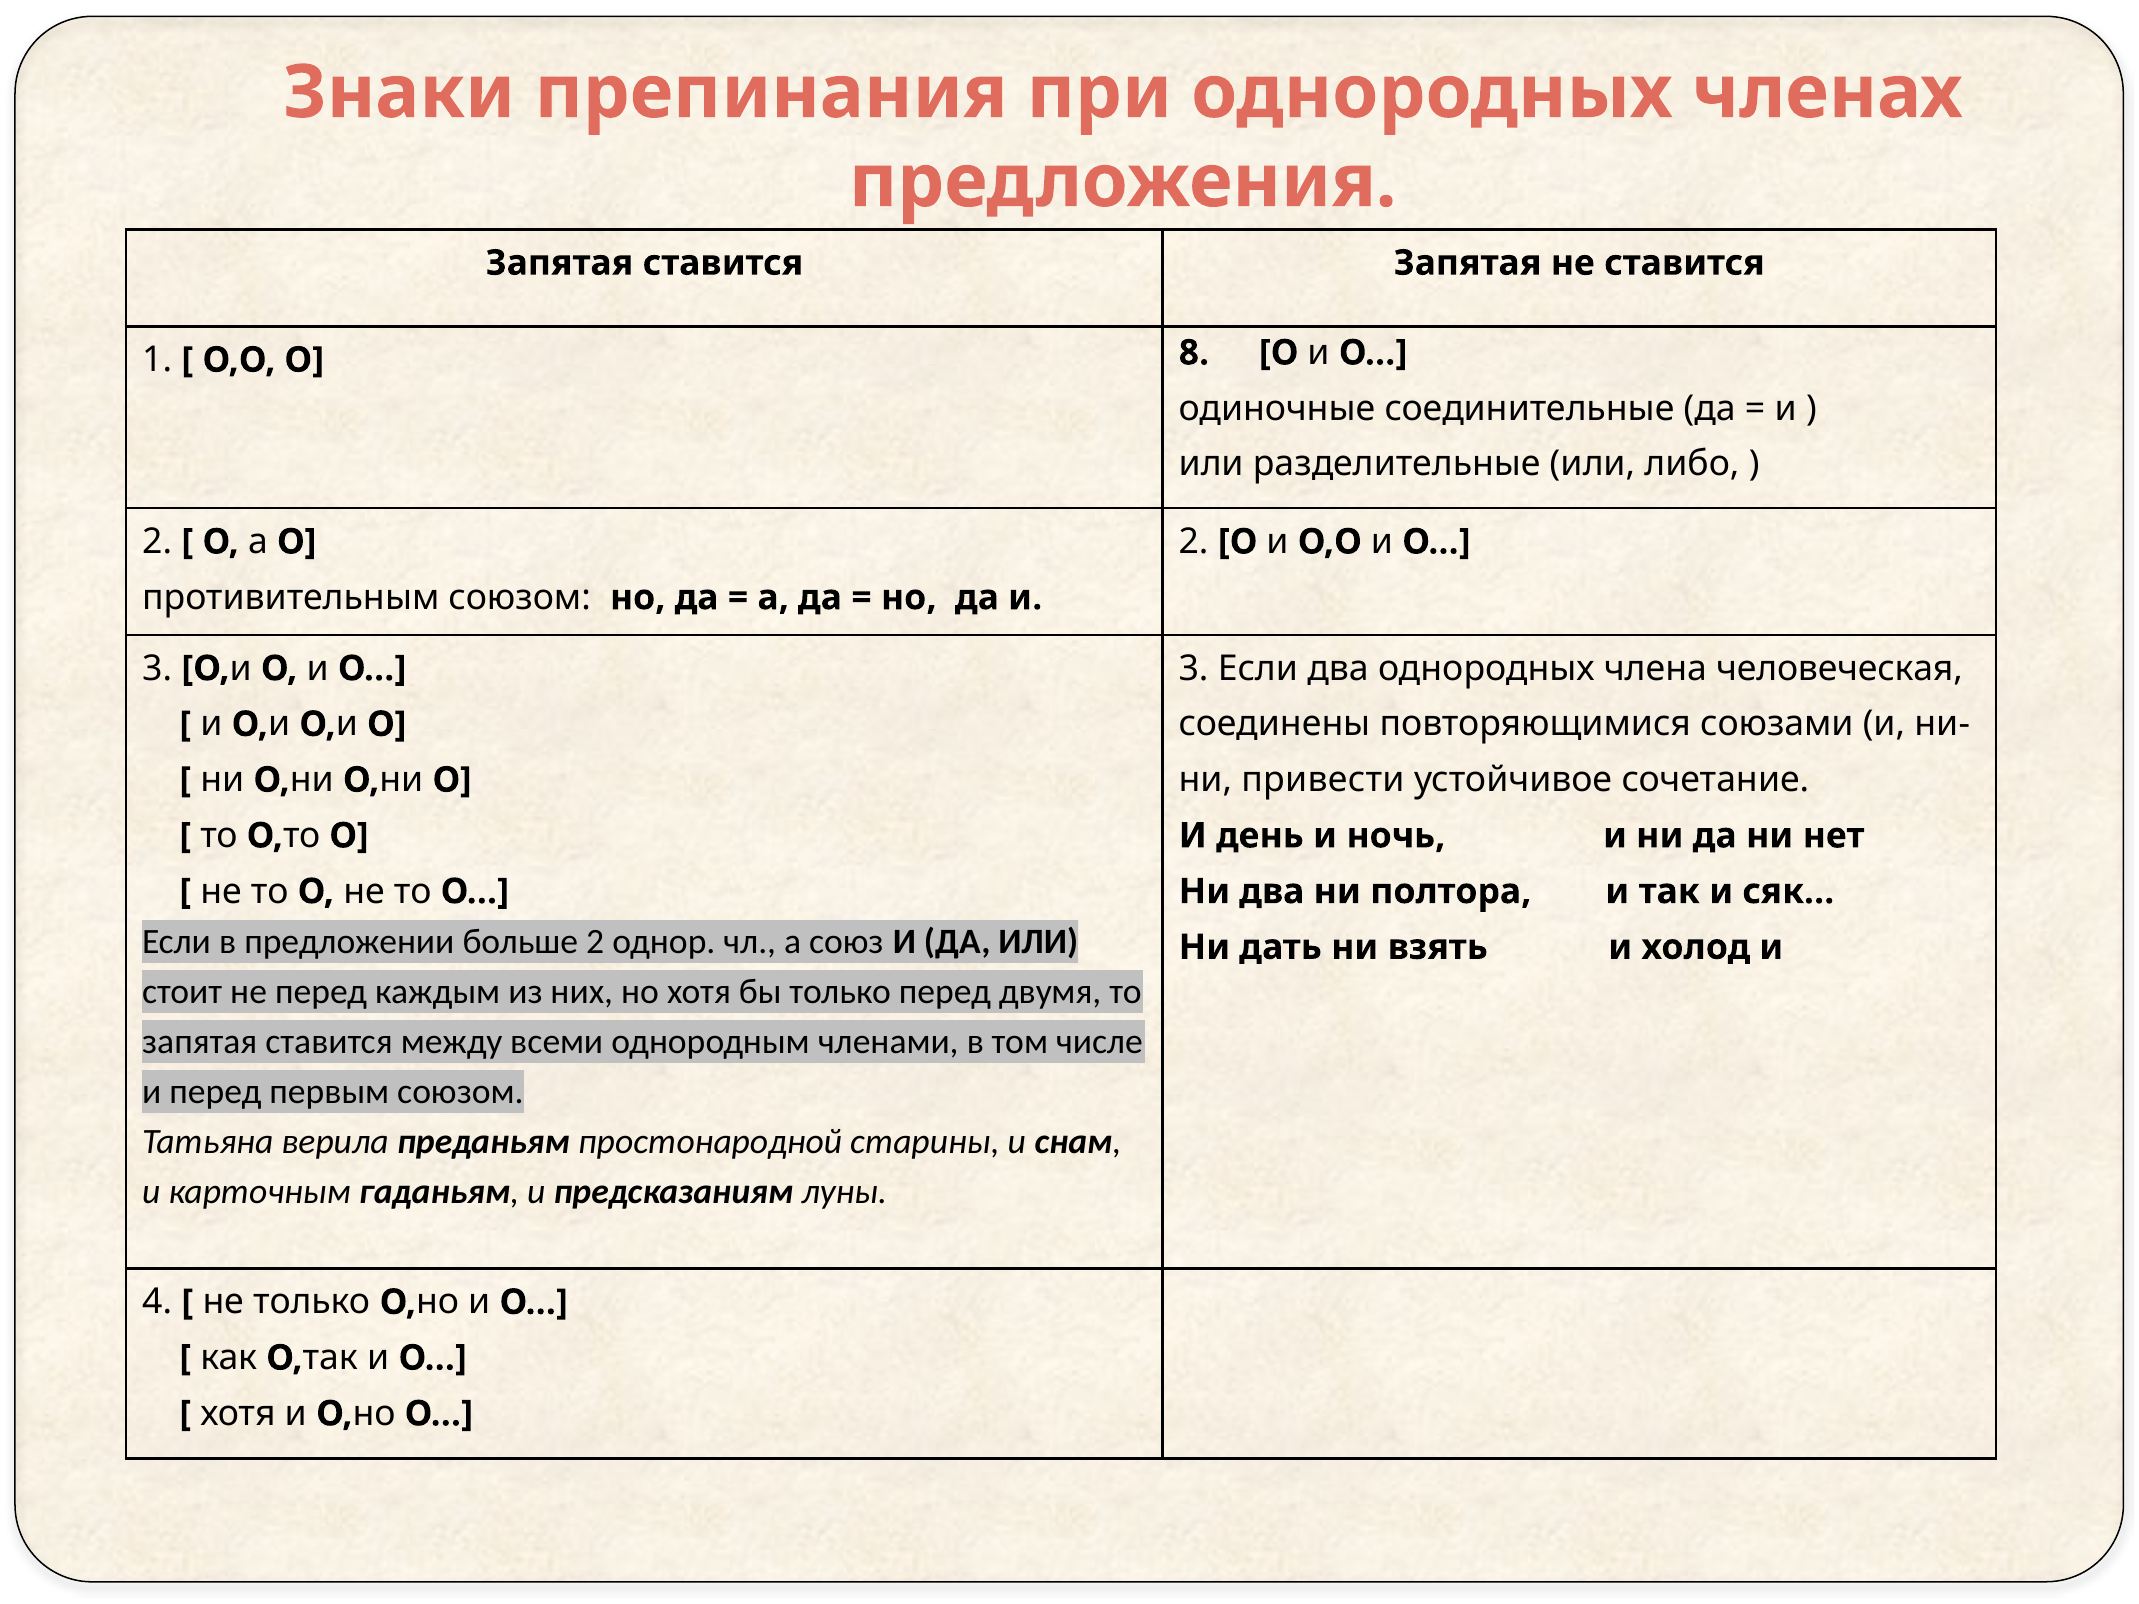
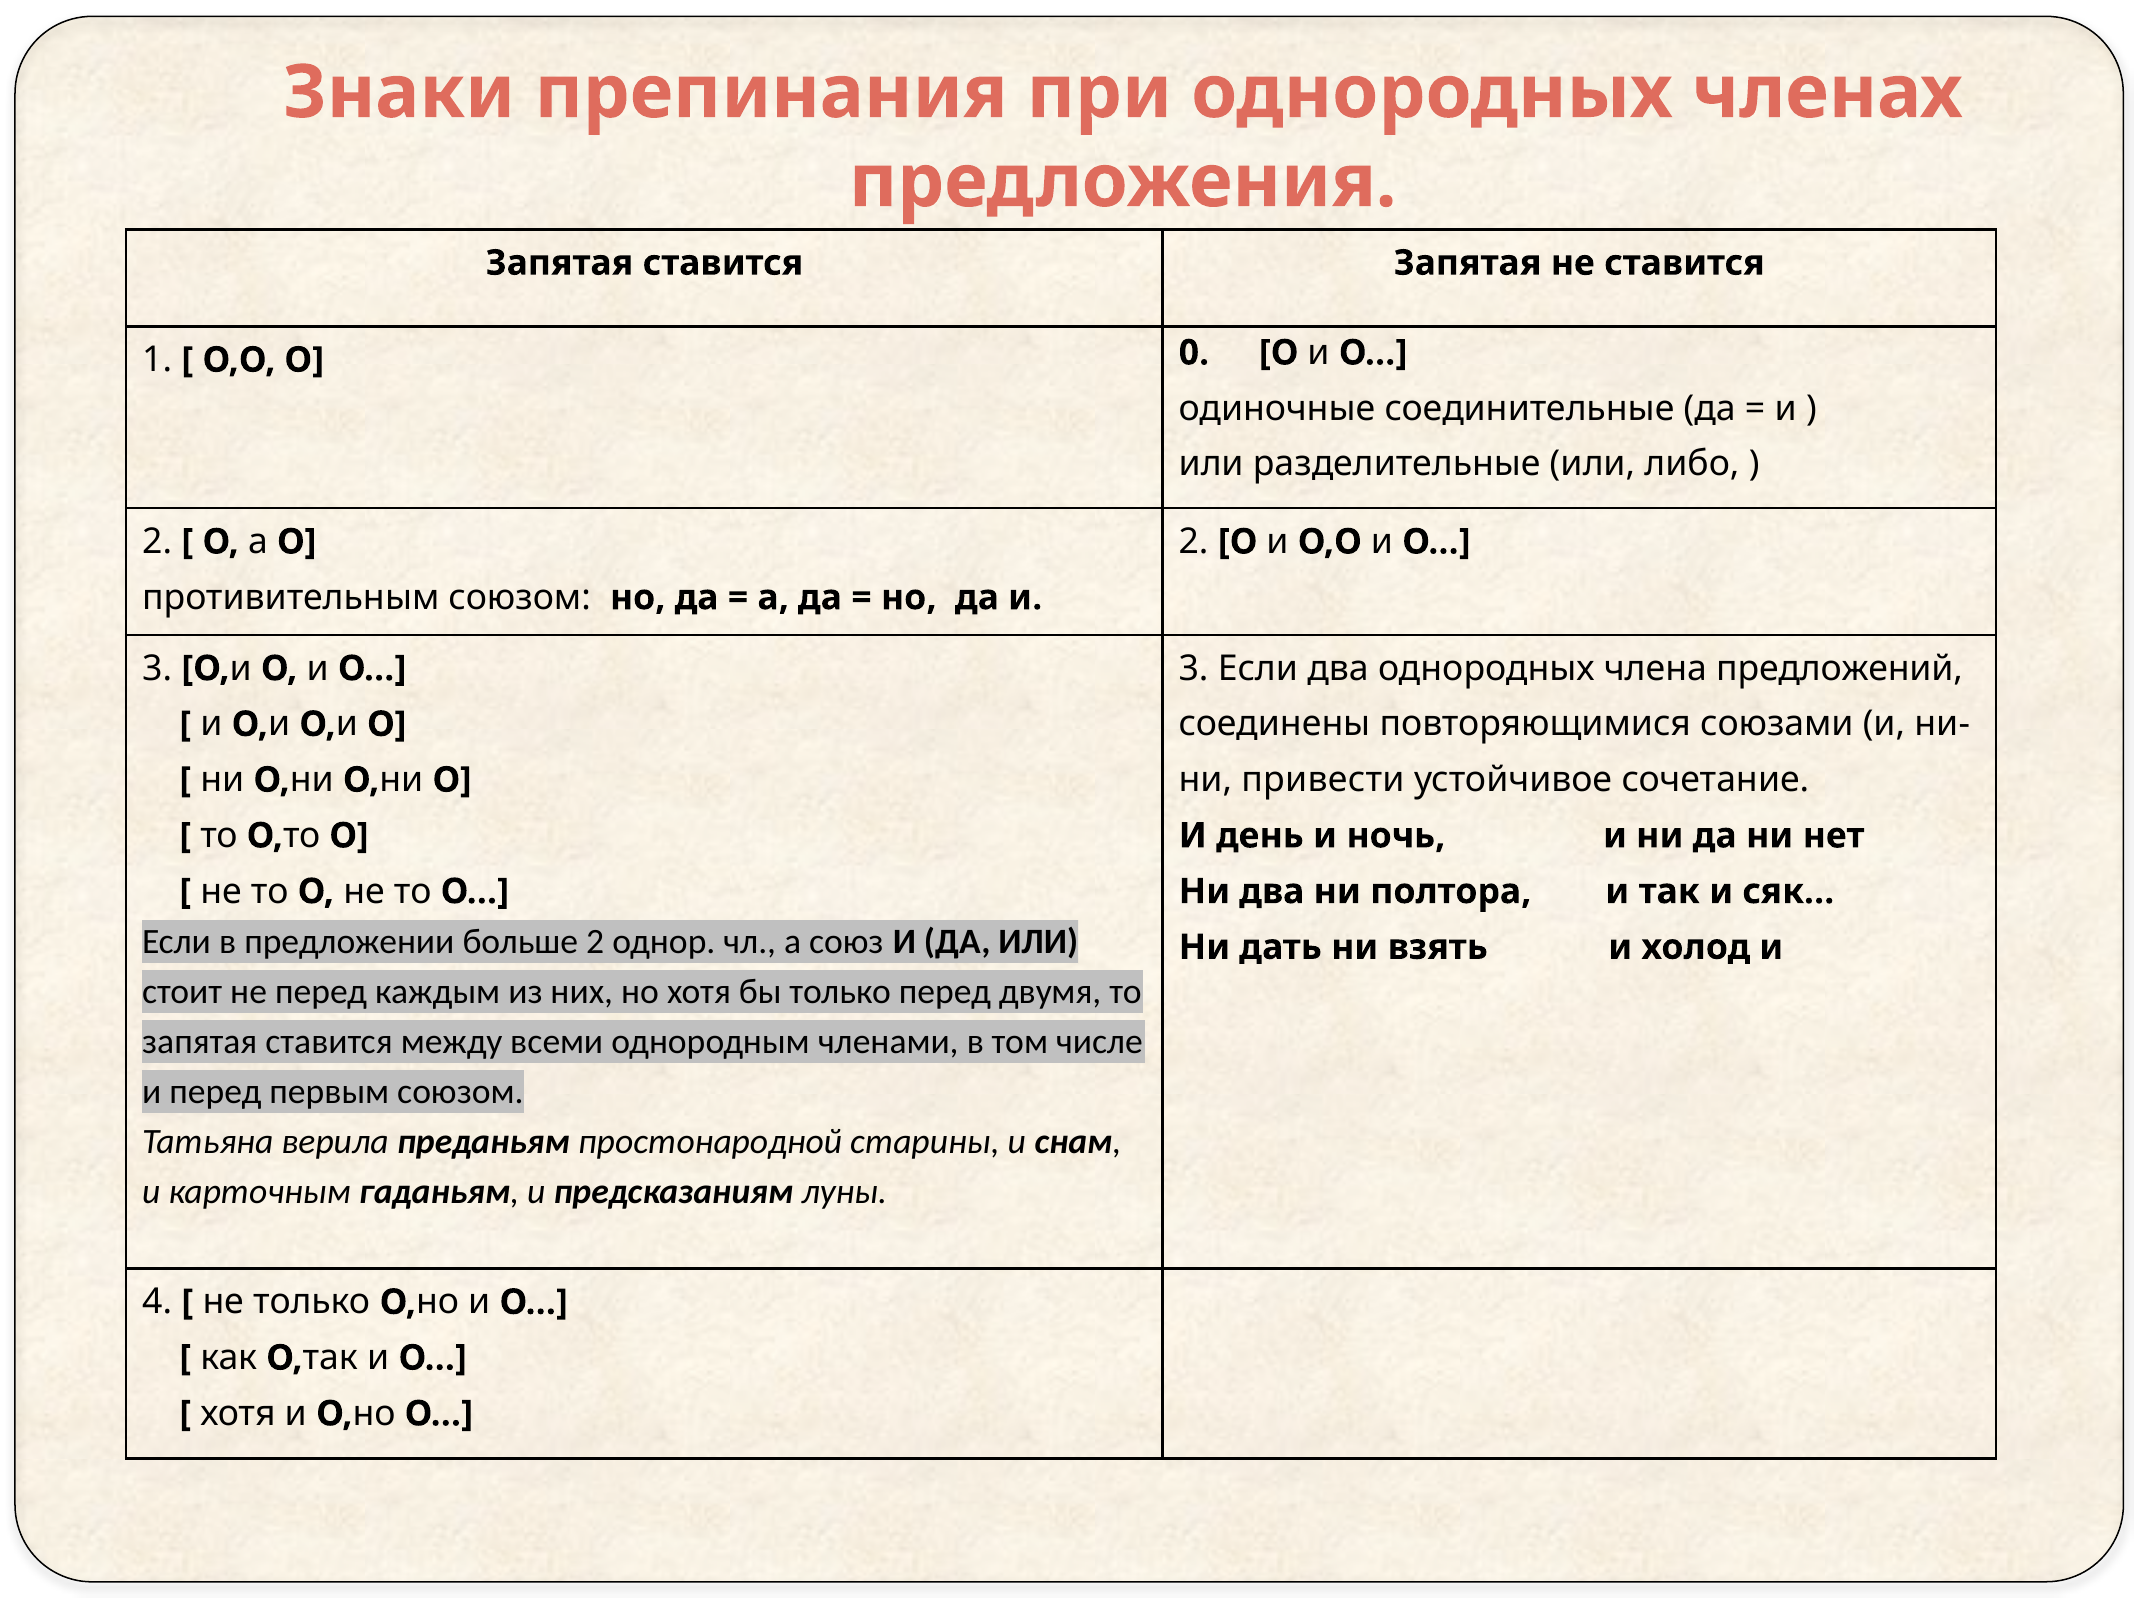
8: 8 -> 0 (1194, 353)
человеческая: человеческая -> предложений (1840, 669)
